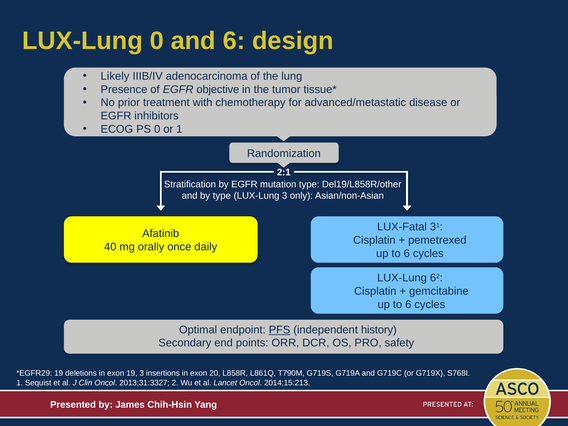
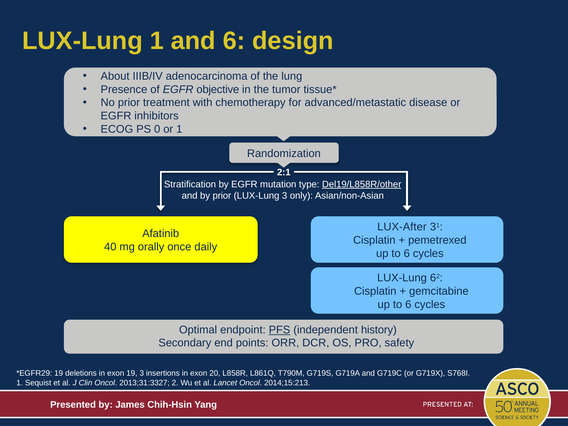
LUX-Lung 0: 0 -> 1 (157, 41)
Likely: Likely -> About (115, 76)
Del19/L858R/other underline: none -> present (362, 184)
by type: type -> prior (222, 196)
LUX-Fatal: LUX-Fatal -> LUX-After (402, 227)
